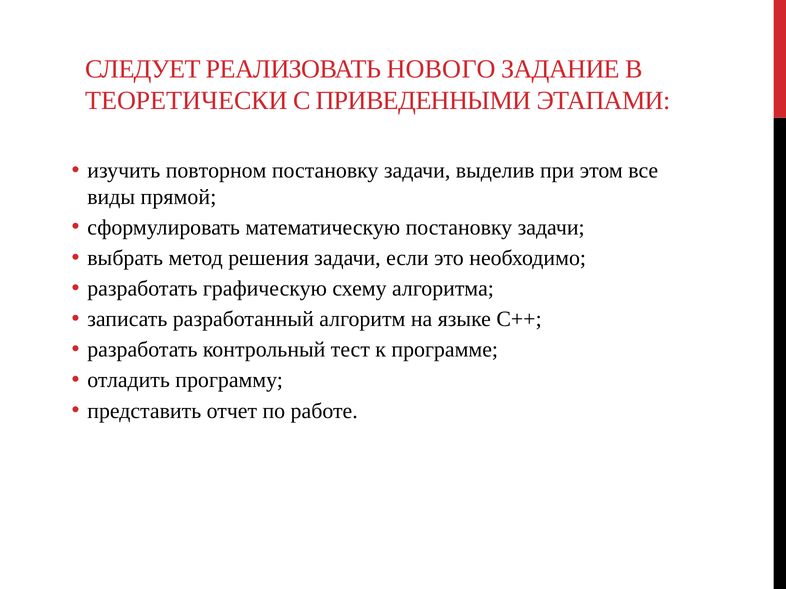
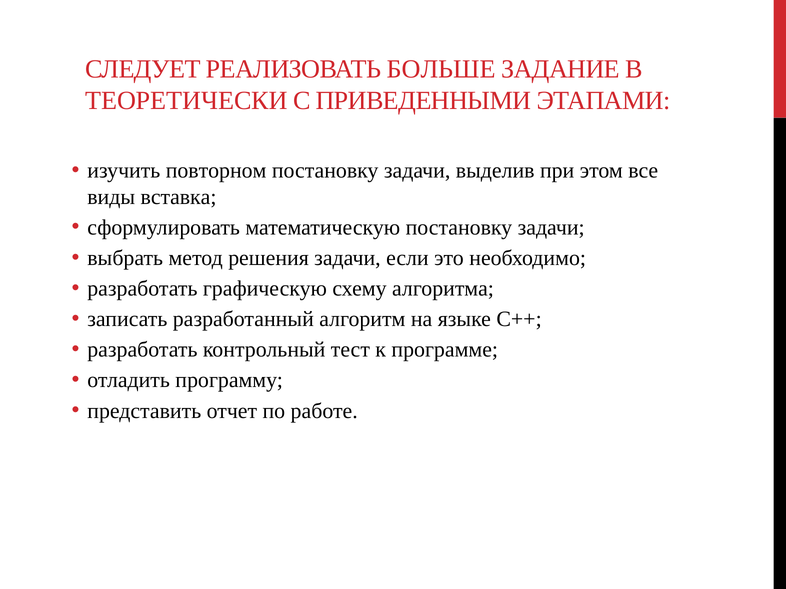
НОВОГО: НОВОГО -> БОЛЬШЕ (441, 69)
прямой: прямой -> вставка (179, 197)
